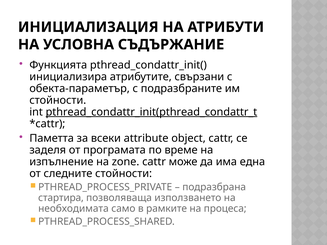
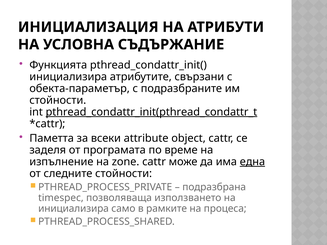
една underline: none -> present (252, 162)
стартира: стартира -> timespec (61, 198)
необходимата: необходимата -> инициализира (74, 209)
